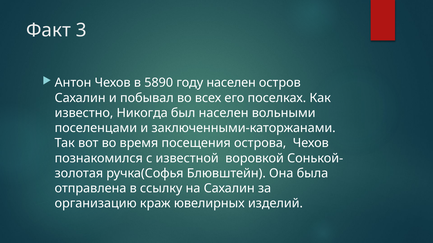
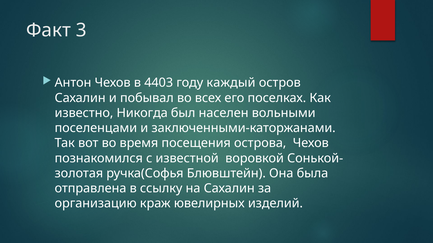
5890: 5890 -> 4403 (159, 83)
году населен: населен -> каждый (231, 83)
